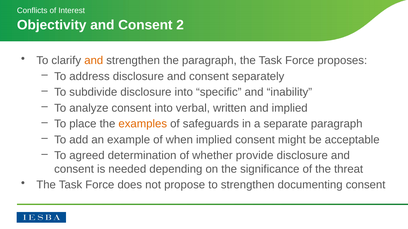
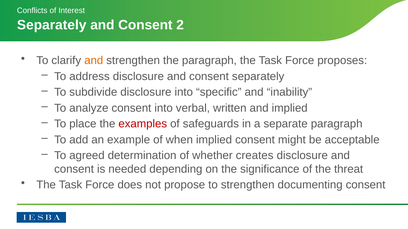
Objectivity: Objectivity -> Separately (52, 25)
examples colour: orange -> red (143, 124)
provide: provide -> creates (255, 156)
